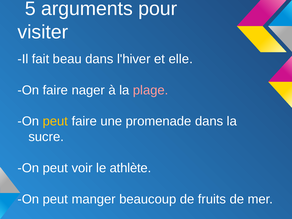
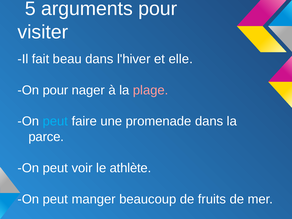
On faire: faire -> pour (55, 90)
peut colour: yellow -> light blue (55, 121)
sucre: sucre -> parce (46, 137)
